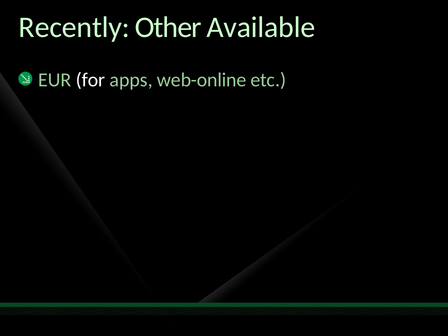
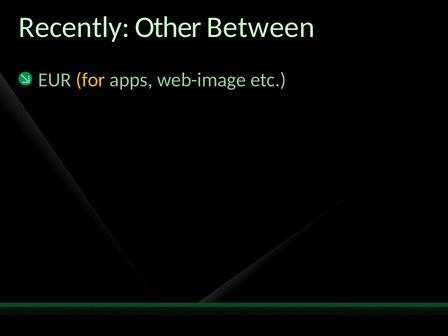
Available: Available -> Between (261, 27)
for colour: white -> yellow (91, 80)
web-online: web-online -> web-image (202, 80)
